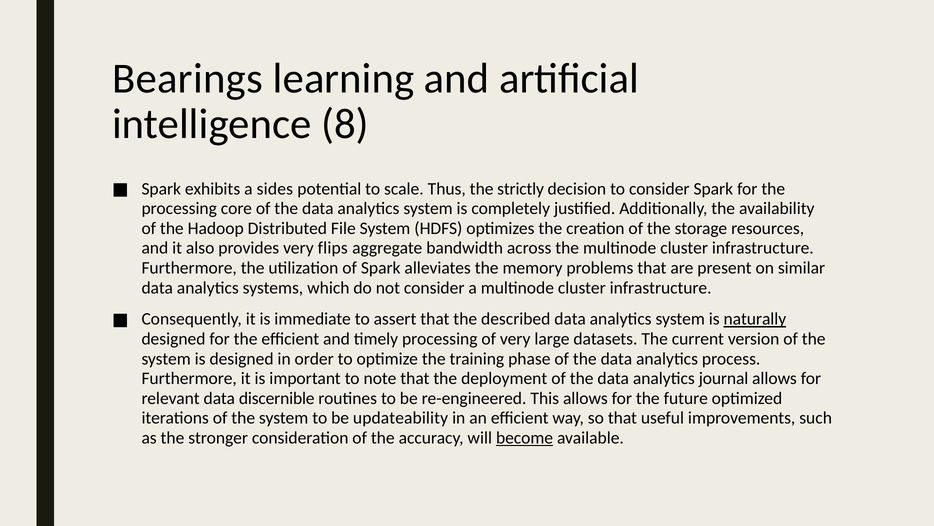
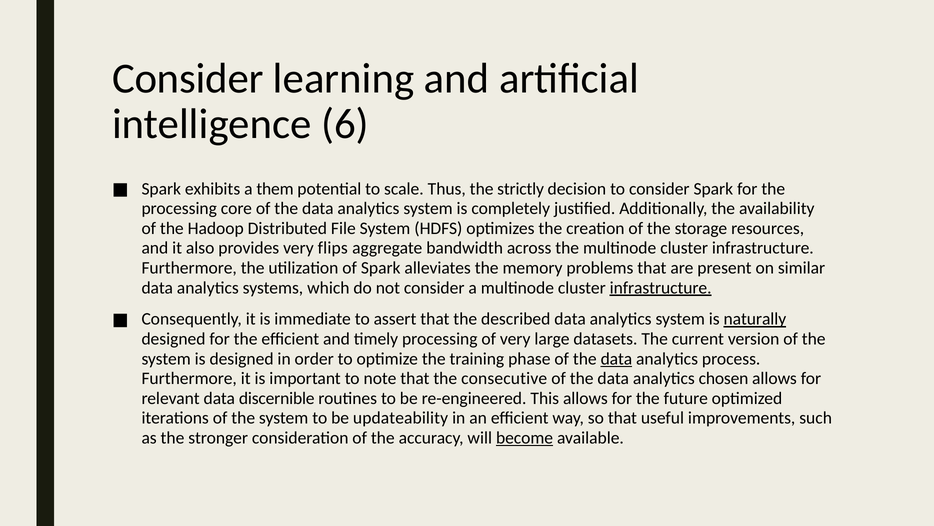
Bearings: Bearings -> Consider (188, 78)
8: 8 -> 6 (345, 124)
sides: sides -> them (275, 189)
infrastructure underline: none -> present (661, 287)
data underline: none -> present (616, 358)
deployment: deployment -> consecutive (504, 378)
journal: journal -> chosen (724, 378)
